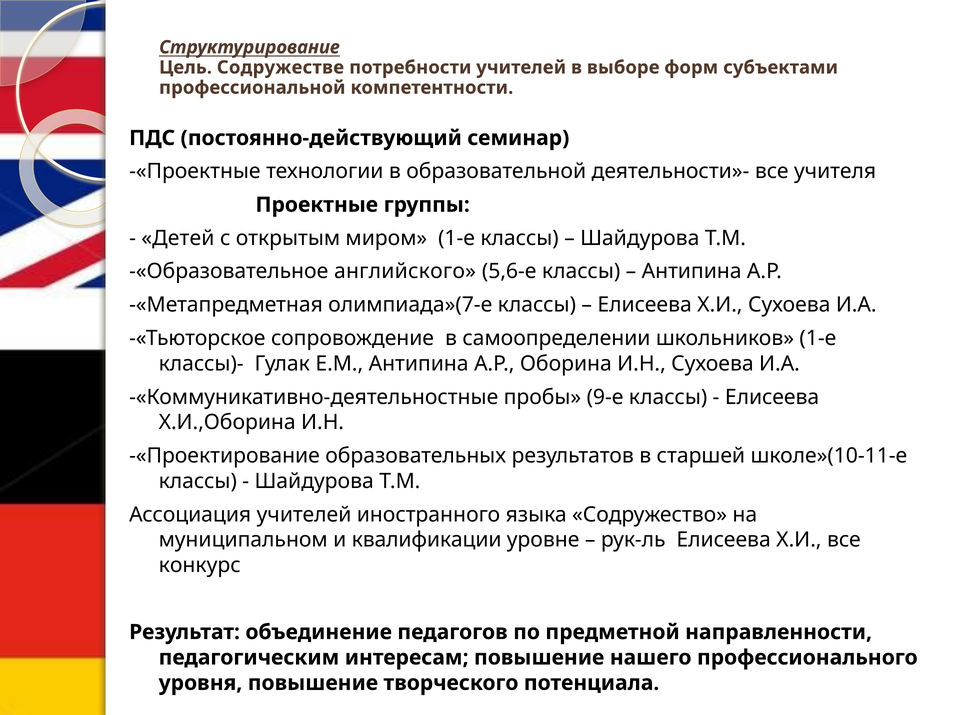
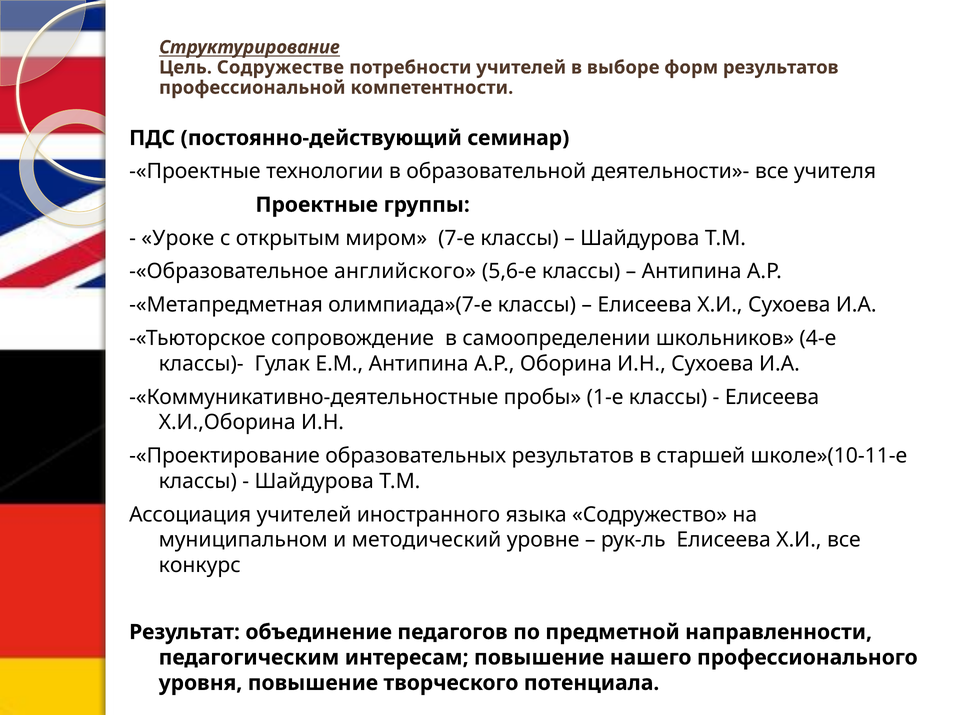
форм субъектами: субъектами -> результатов (781, 67)
Детей: Детей -> Уроке (178, 238)
миром 1-е: 1-е -> 7-е (457, 238)
школьников 1-е: 1-е -> 4-е (818, 338)
9-е: 9-е -> 1-е (605, 397)
квалификации: квалификации -> методический (426, 540)
